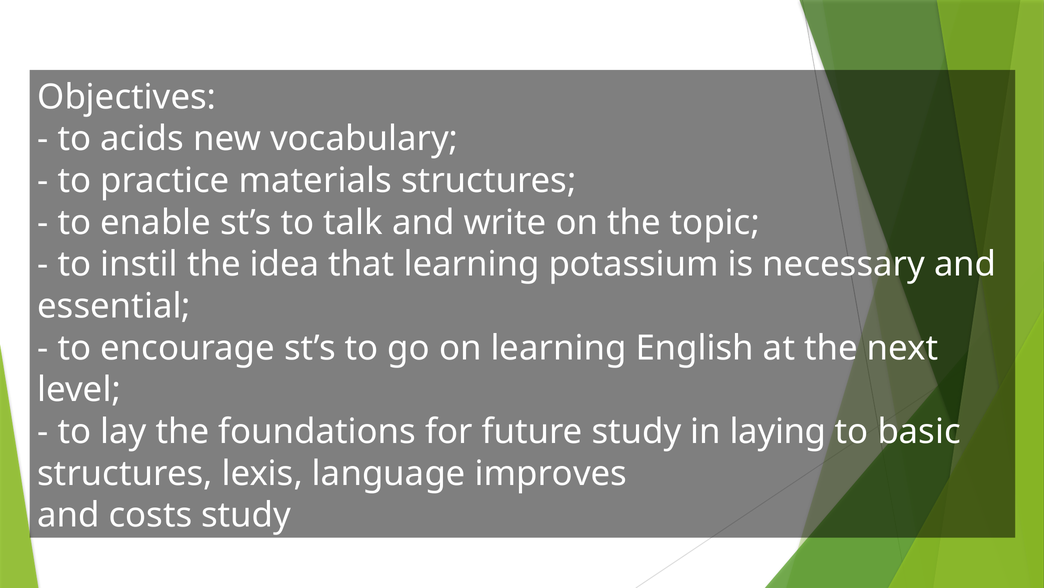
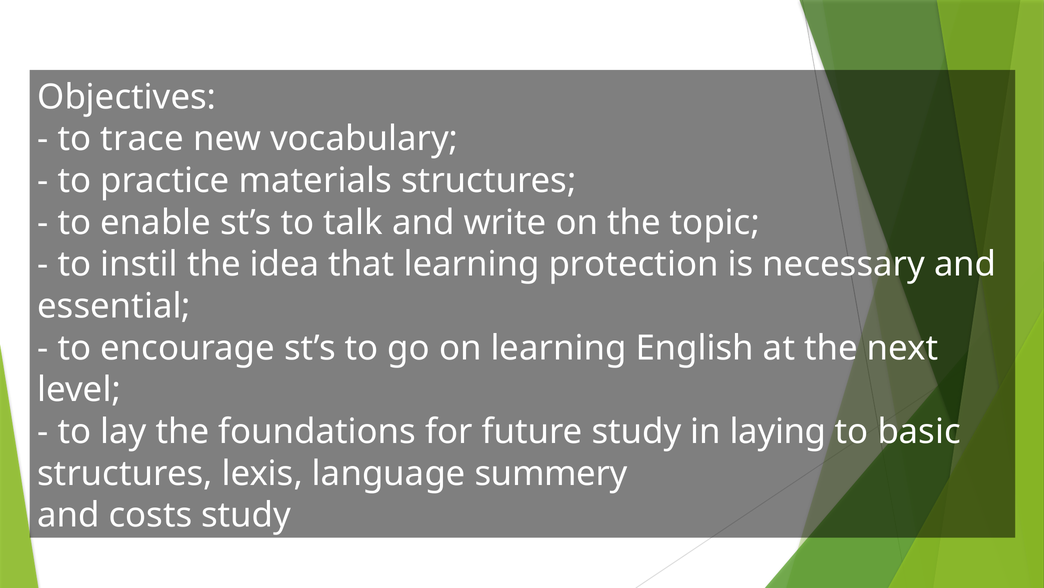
acids: acids -> trace (142, 139)
potassium: potassium -> protection (634, 264)
improves: improves -> summery (551, 473)
